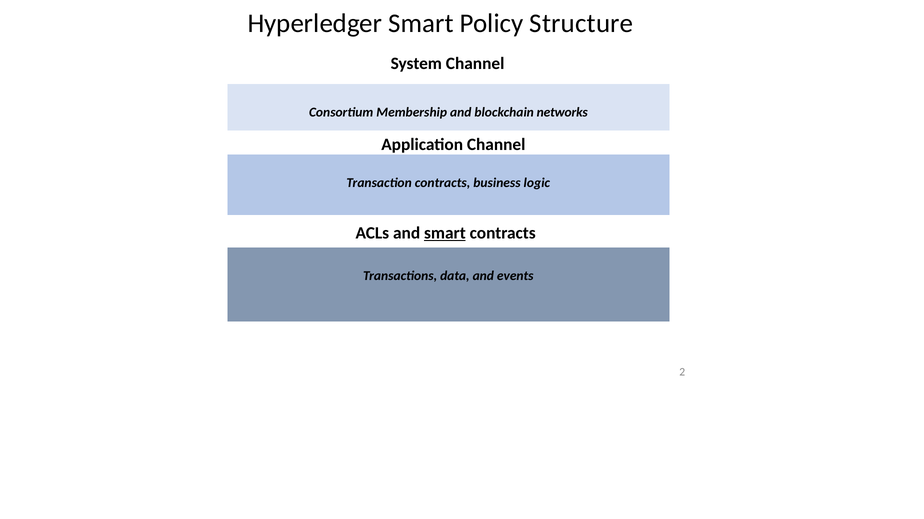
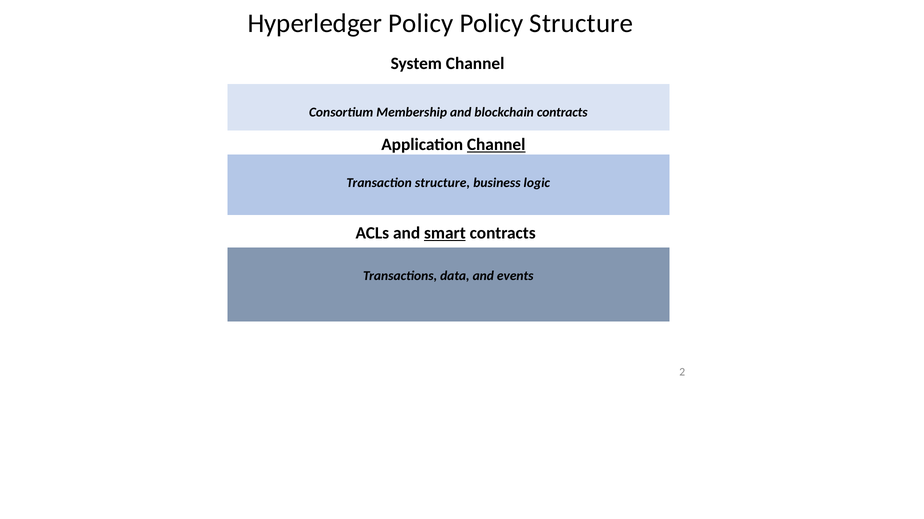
Hyperledger Smart: Smart -> Policy (421, 23)
blockchain networks: networks -> contracts (562, 113)
Channel underline: none -> present (496, 145)
Transaction contracts: contracts -> structure (442, 183)
